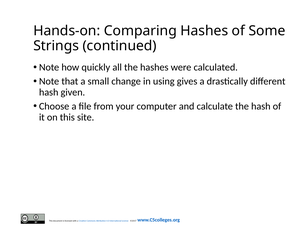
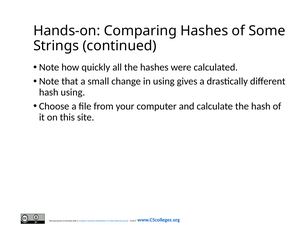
hash given: given -> using (73, 92)
